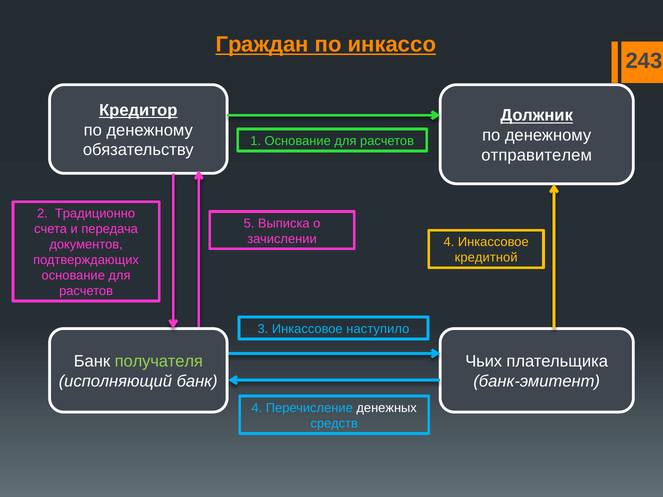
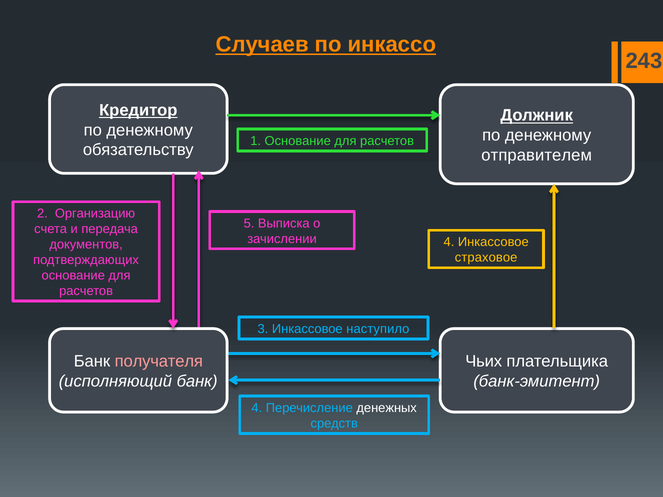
Граждан: Граждан -> Случаев (262, 45)
Традиционно: Традиционно -> Организацию (95, 214)
кредитной: кредитной -> страховое (486, 258)
получателя colour: light green -> pink (159, 362)
